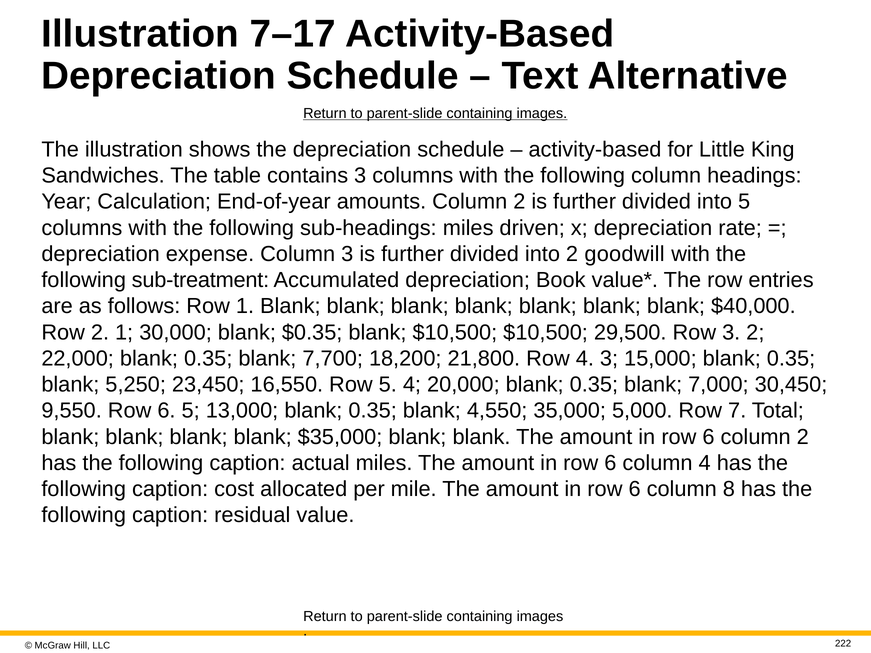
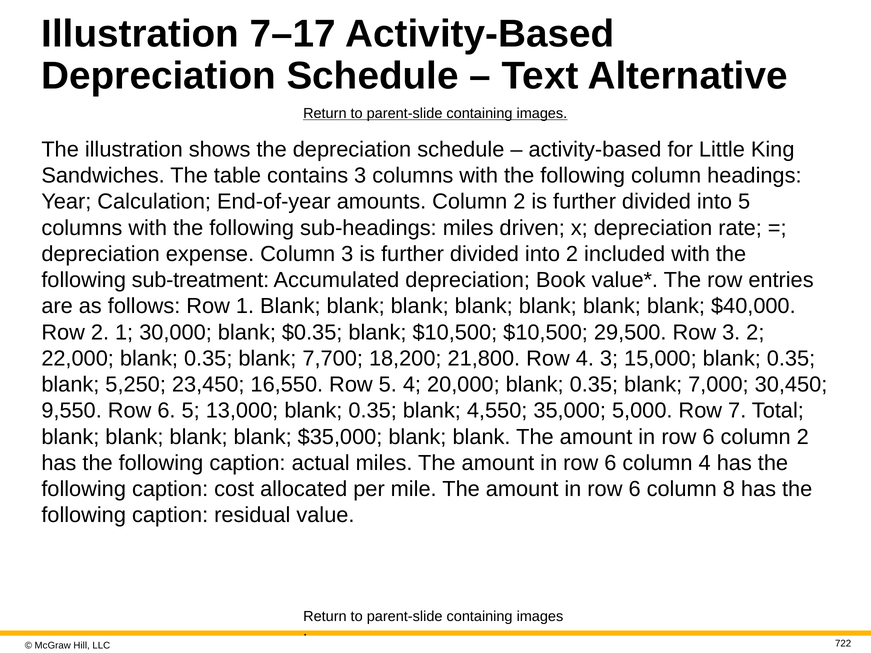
goodwill: goodwill -> included (625, 254)
222: 222 -> 722 (843, 644)
